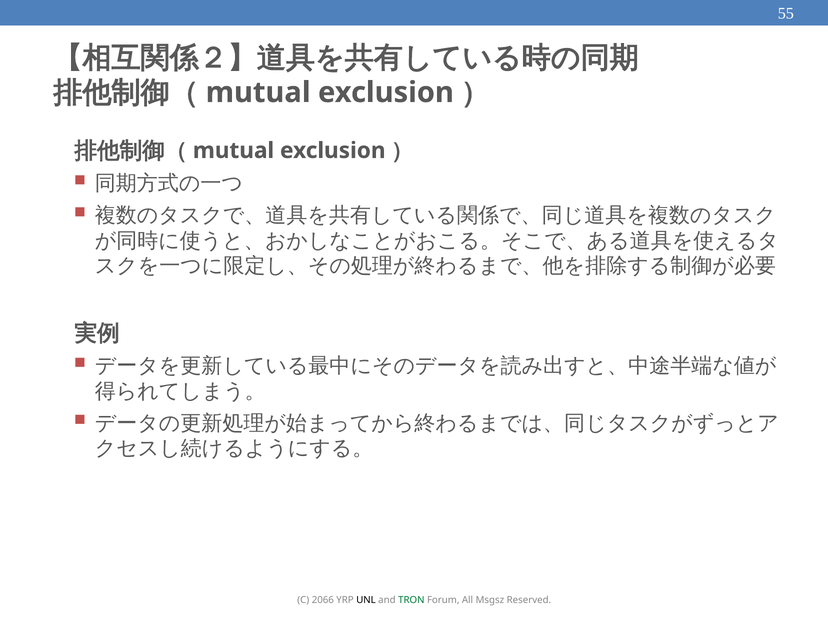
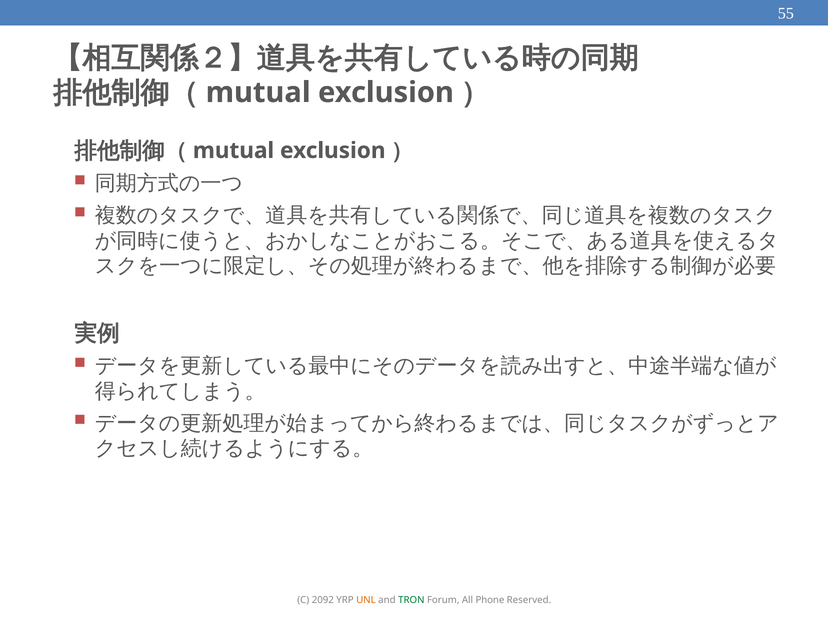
2066: 2066 -> 2092 (323, 600)
UNL colour: black -> orange (366, 600)
Msgsz: Msgsz -> Phone (490, 600)
